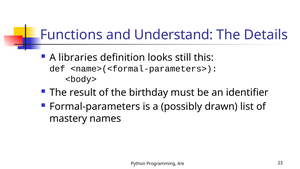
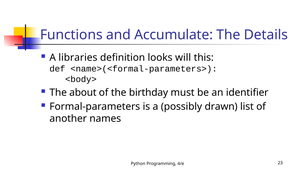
Understand: Understand -> Accumulate (174, 35)
still: still -> will (183, 57)
result: result -> about (83, 92)
mastery: mastery -> another (68, 118)
